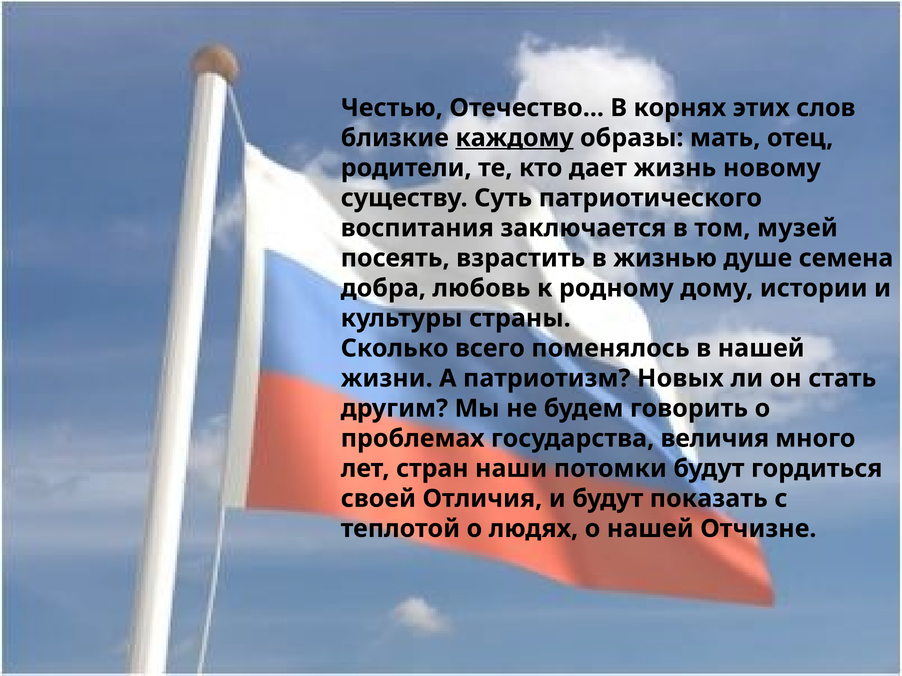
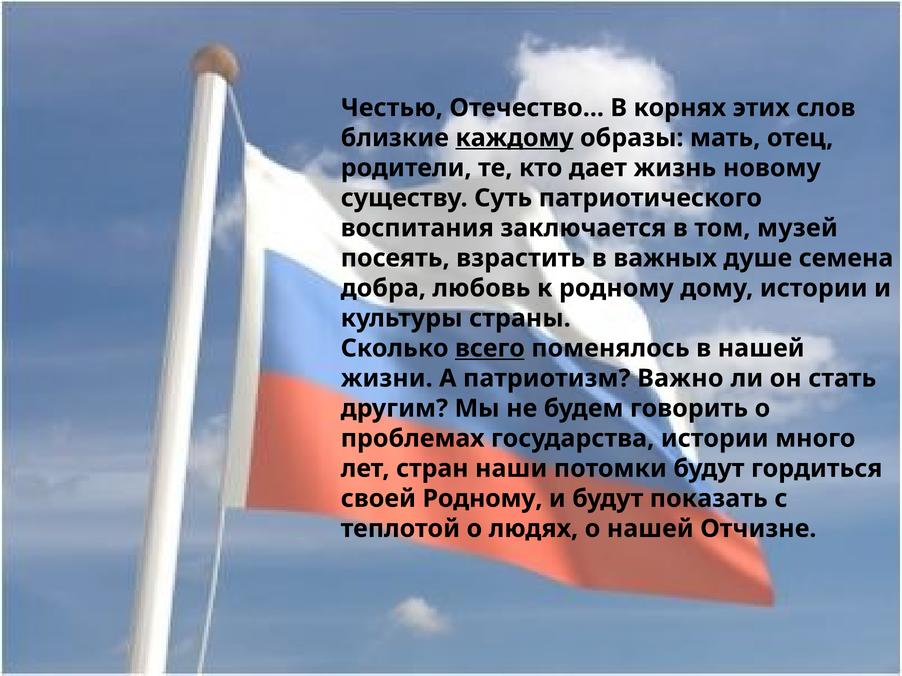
жизнью: жизнью -> важных (665, 258)
всего underline: none -> present (490, 349)
Новых: Новых -> Важно (680, 379)
государства величия: величия -> истории (715, 439)
своей Отличия: Отличия -> Родному (483, 499)
